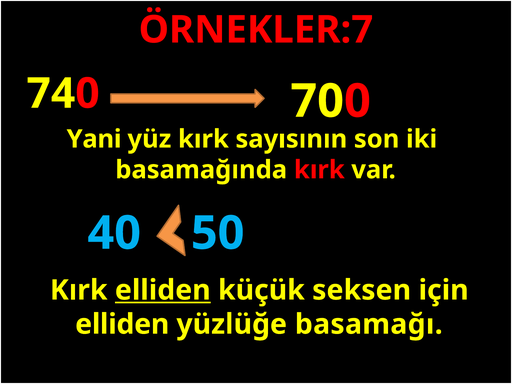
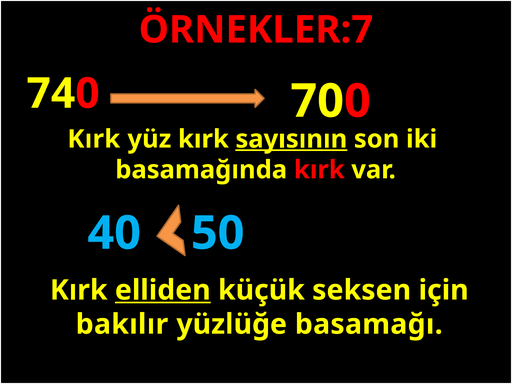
Yani: Yani -> Kırk (94, 139)
sayısının underline: none -> present (291, 139)
elliden: elliden -> bakılır (122, 324)
